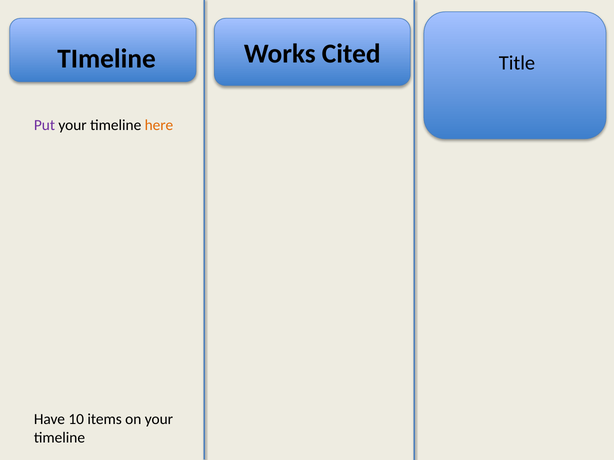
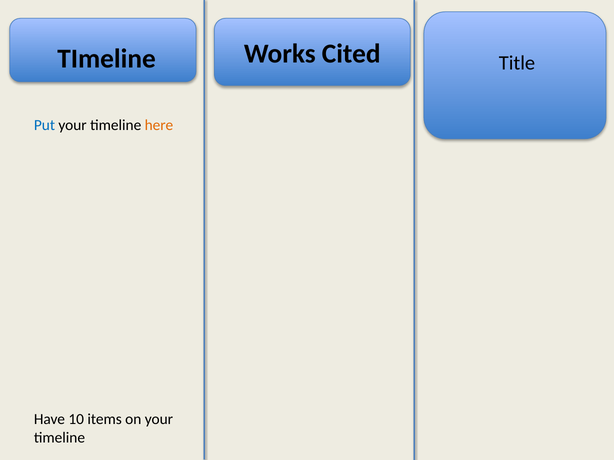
Put colour: purple -> blue (44, 125)
